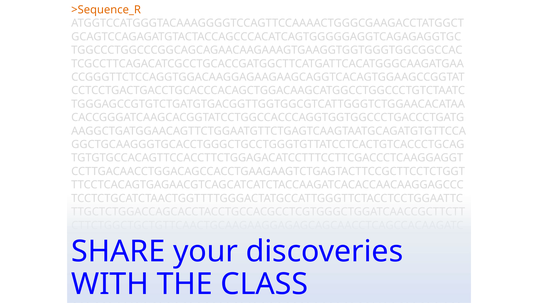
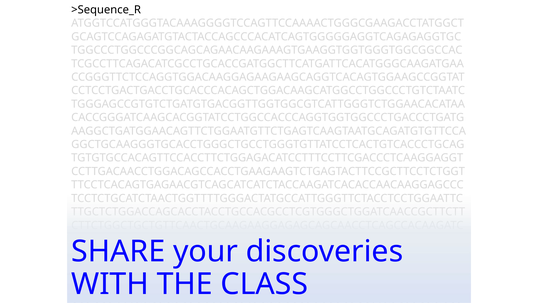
>Sequence_R colour: orange -> black (106, 10)
